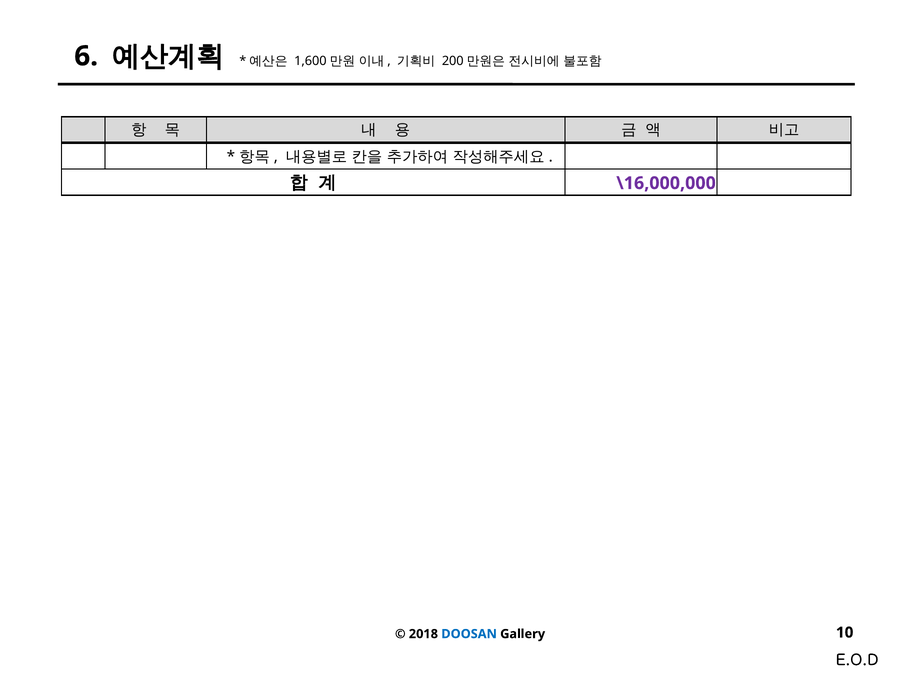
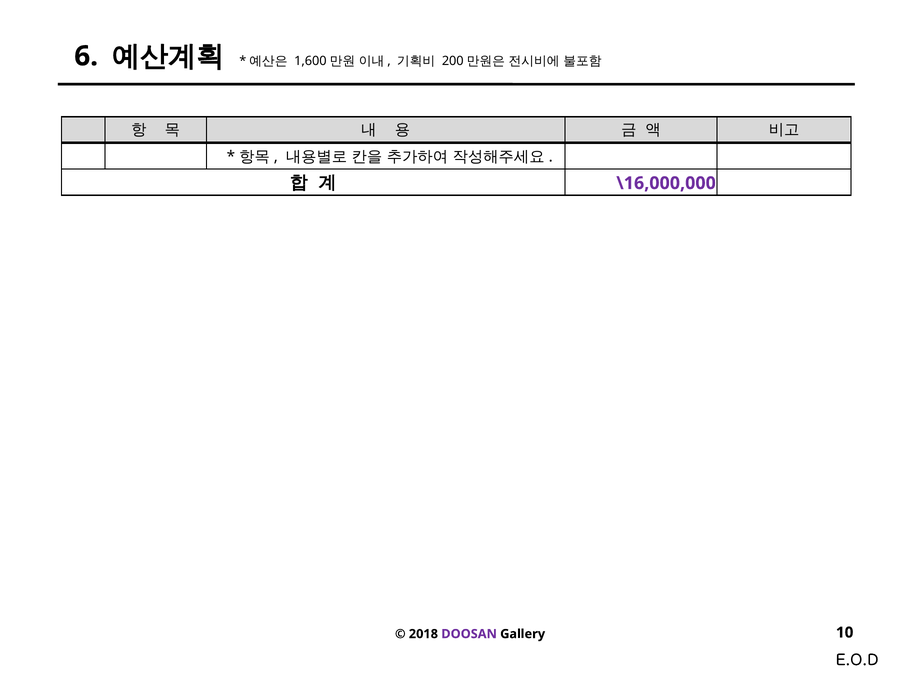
DOOSAN colour: blue -> purple (469, 634)
